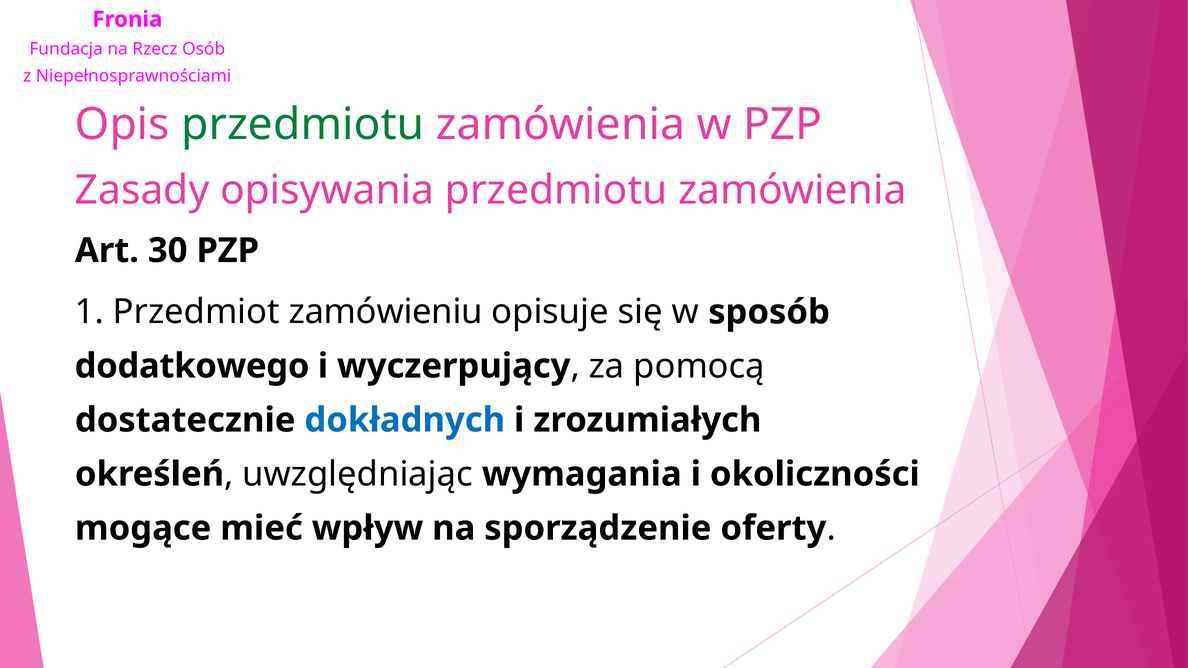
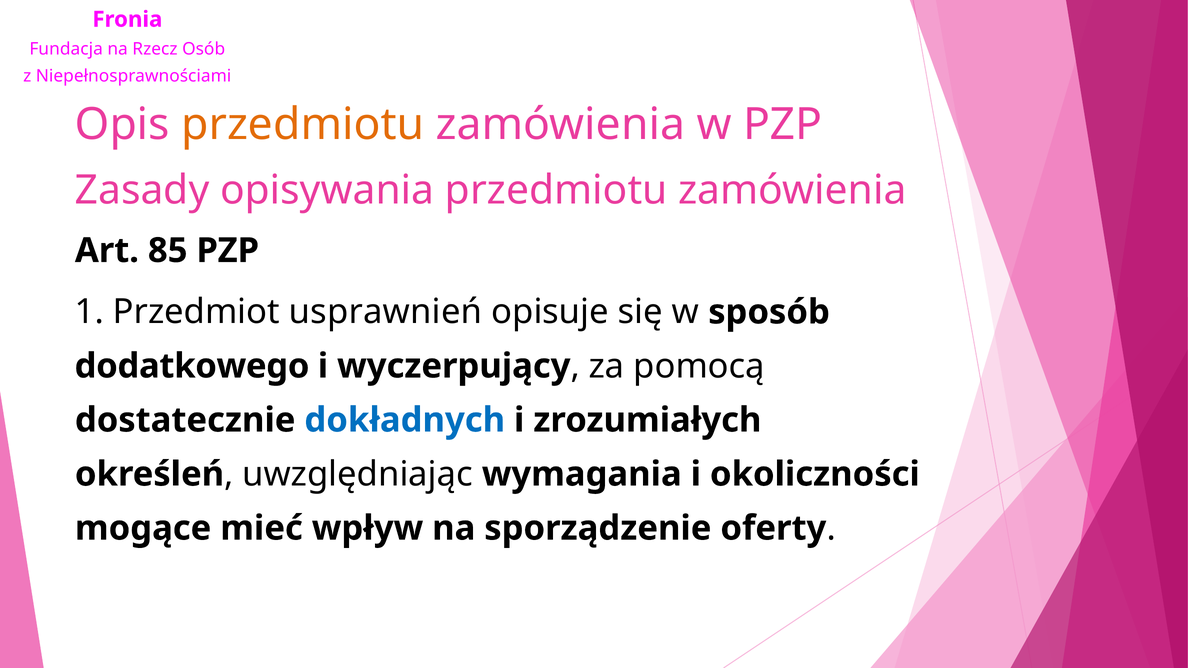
przedmiotu colour: green -> orange (303, 125)
30: 30 -> 85 (168, 251)
zamówieniu: zamówieniu -> usprawnień (385, 312)
